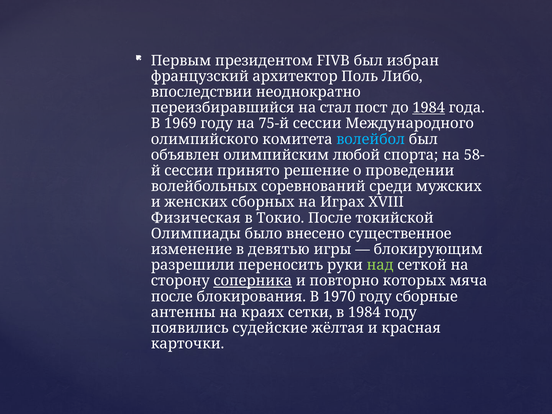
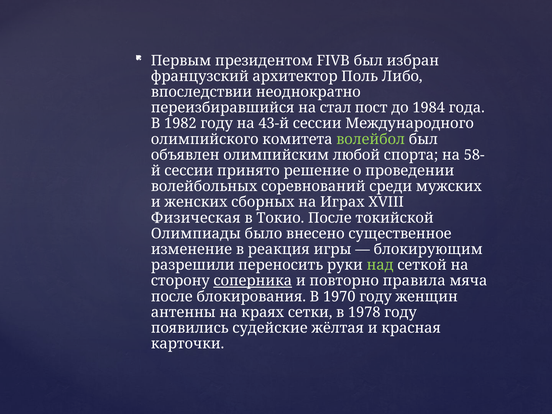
1984 underline: present -> none (429, 108)
1969: 1969 -> 1982 (180, 123)
75-й: 75-й -> 43-й (274, 123)
волейбол colour: light blue -> light green (371, 139)
девятью: девятью -> реакция (279, 249)
которых: которых -> правила (414, 281)
сборные: сборные -> женщин (427, 297)
в 1984: 1984 -> 1978 (364, 312)
